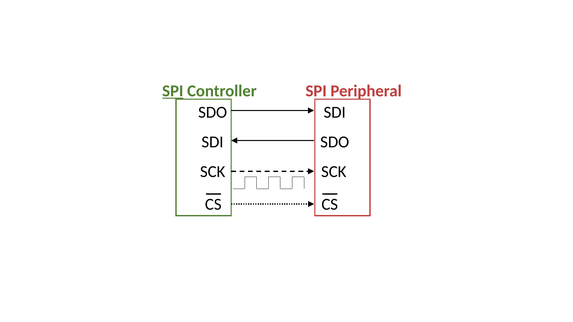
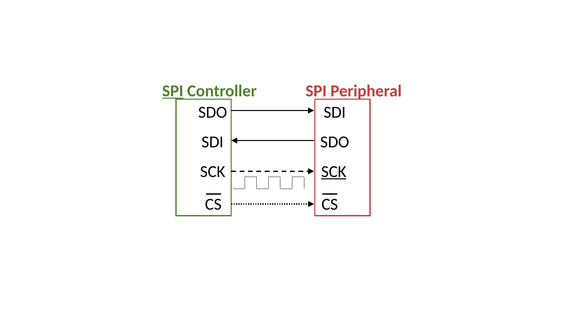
SCK underline: none -> present (334, 172)
